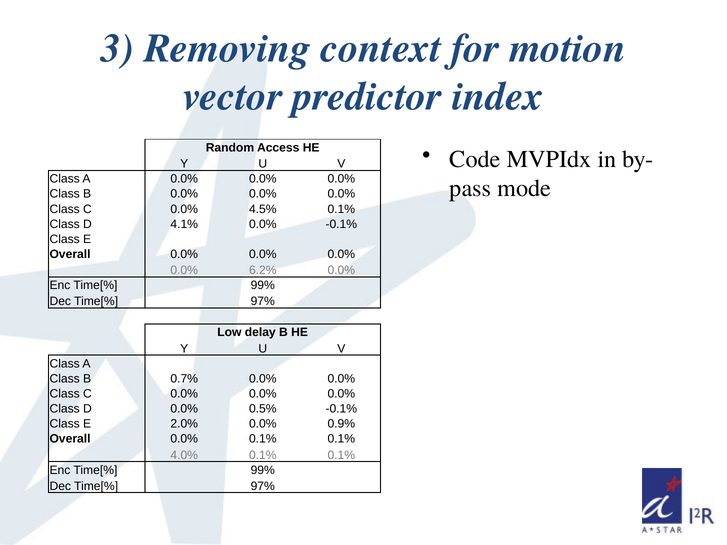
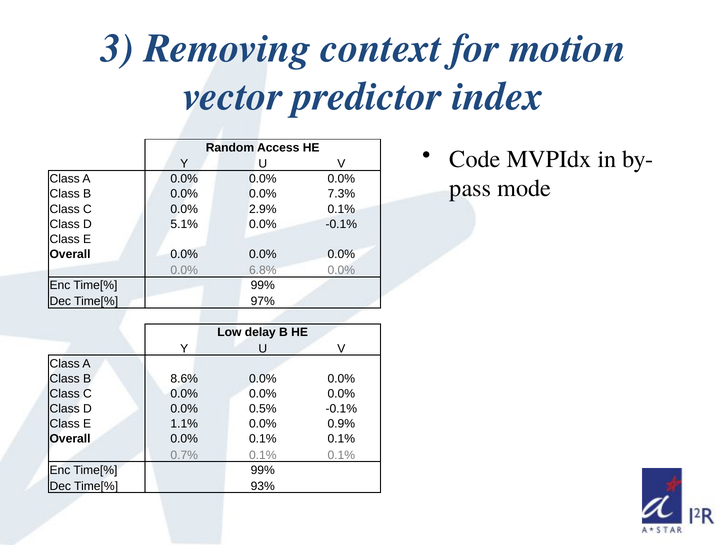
B 0.0% 0.0% 0.0%: 0.0% -> 7.3% (341, 194)
4.5%: 4.5% -> 2.9% (263, 209)
4.1%: 4.1% -> 5.1% (184, 224)
6.2%: 6.2% -> 6.8% (263, 270)
0.7%: 0.7% -> 8.6% (184, 379)
2.0%: 2.0% -> 1.1% (184, 424)
4.0%: 4.0% -> 0.7% (184, 455)
97%: 97% -> 93% (263, 486)
